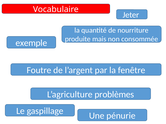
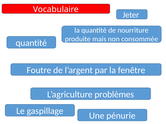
exemple: exemple -> quantité (31, 43)
